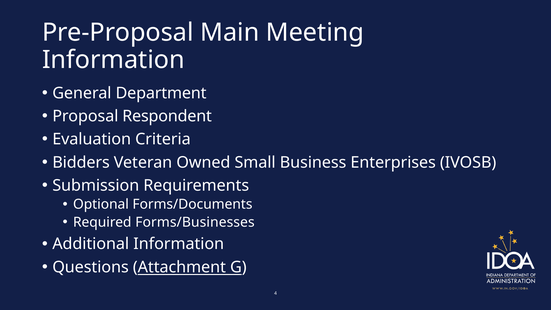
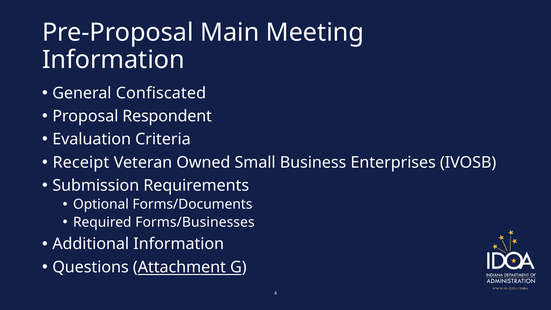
Department: Department -> Confiscated (161, 93)
Bidders: Bidders -> Receipt (81, 162)
